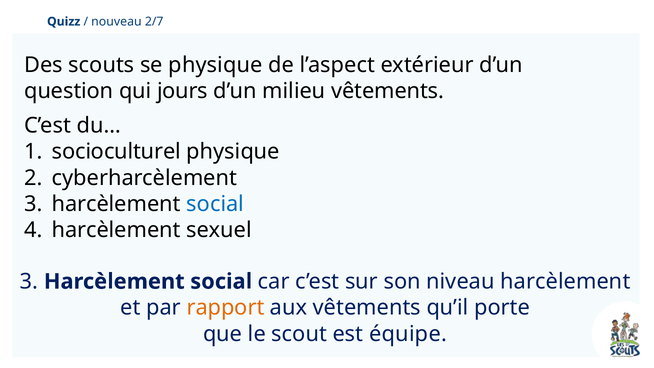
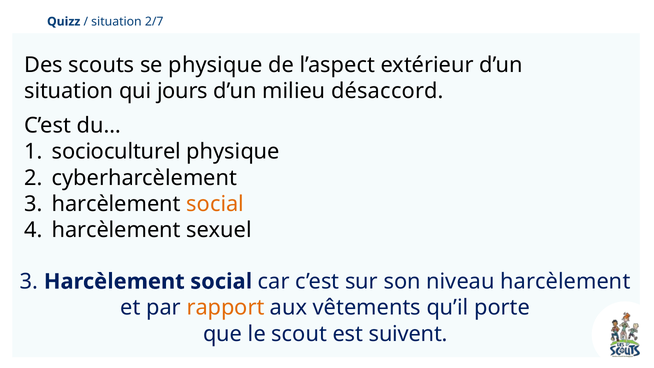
nouveau: nouveau -> situation (116, 22)
question: question -> situation (69, 91)
milieu vêtements: vêtements -> désaccord (387, 91)
social colour: blue -> orange (215, 204)
équipe: équipe -> suivent (408, 334)
